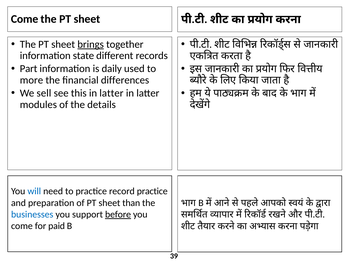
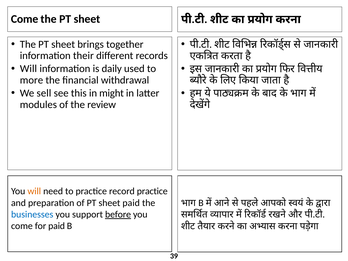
brings underline: present -> none (91, 44)
state: state -> their (83, 56)
Part: Part -> Will (28, 69)
differences: differences -> withdrawal (125, 80)
this in latter: latter -> might (112, 93)
details: details -> review (102, 104)
will colour: blue -> orange (34, 191)
sheet than: than -> paid (131, 203)
